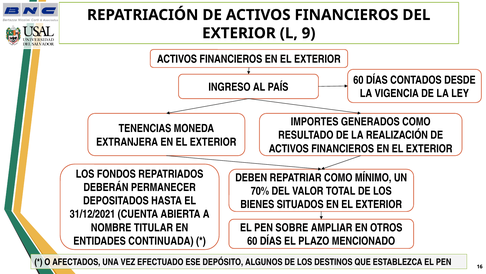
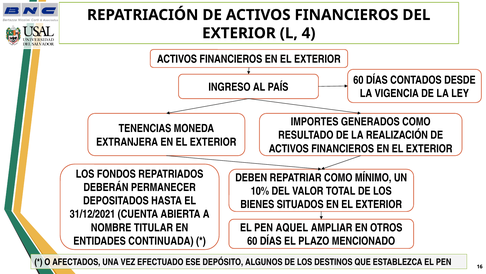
9: 9 -> 4 (309, 33)
70%: 70% -> 10% (260, 191)
SOBRE: SOBRE -> AQUEL (292, 227)
